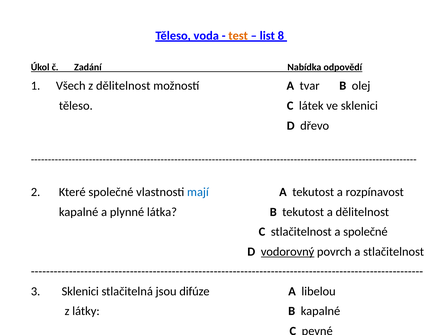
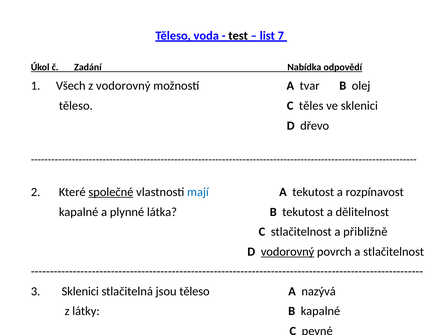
test colour: orange -> black (238, 36)
8: 8 -> 7 (281, 36)
z dělitelnost: dělitelnost -> vodorovný (123, 86)
C látek: látek -> těles (311, 106)
společné underline: none -> present (111, 192)
a společné: společné -> přibližně (365, 232)
jsou difúze: difúze -> těleso (194, 292)
libelou: libelou -> nazývá (319, 292)
